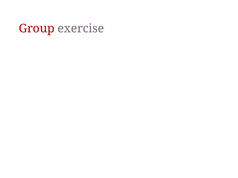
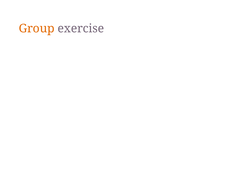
Group colour: red -> orange (37, 29)
